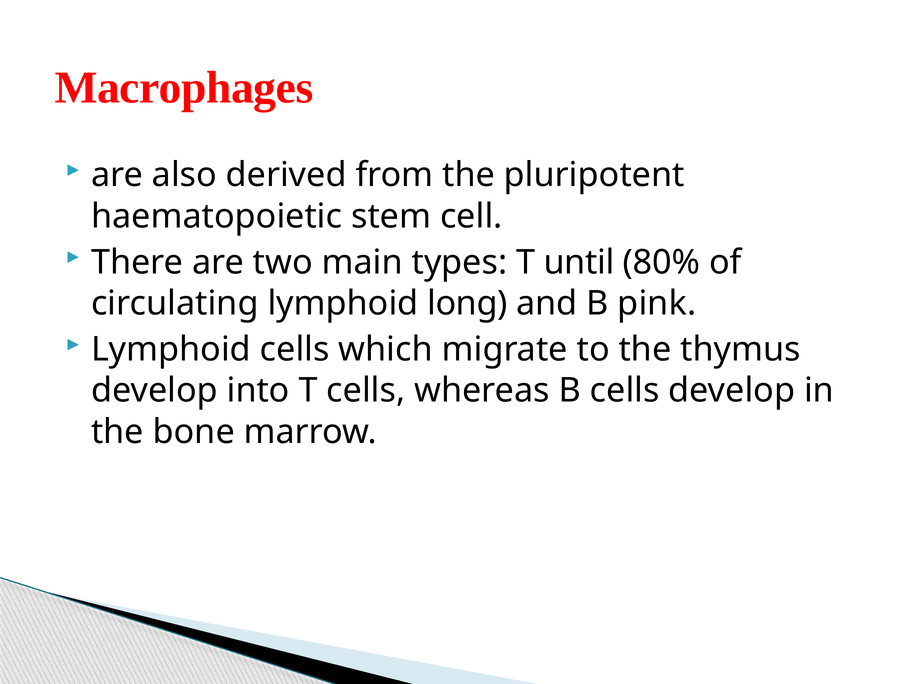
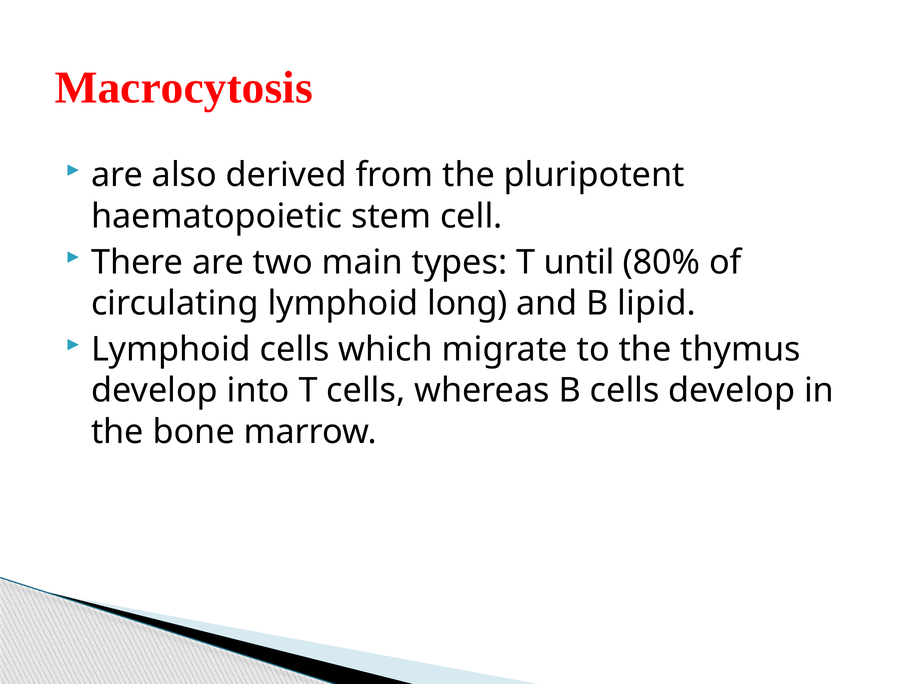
Macrophages: Macrophages -> Macrocytosis (184, 88)
pink: pink -> lipid (657, 303)
